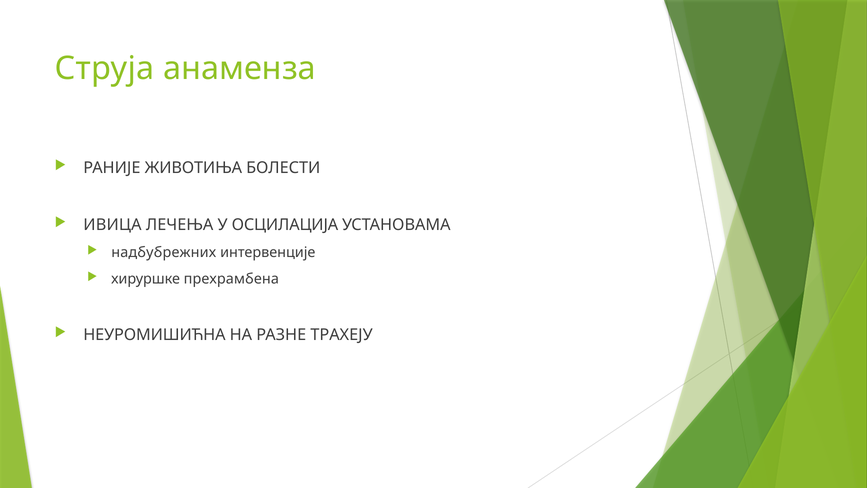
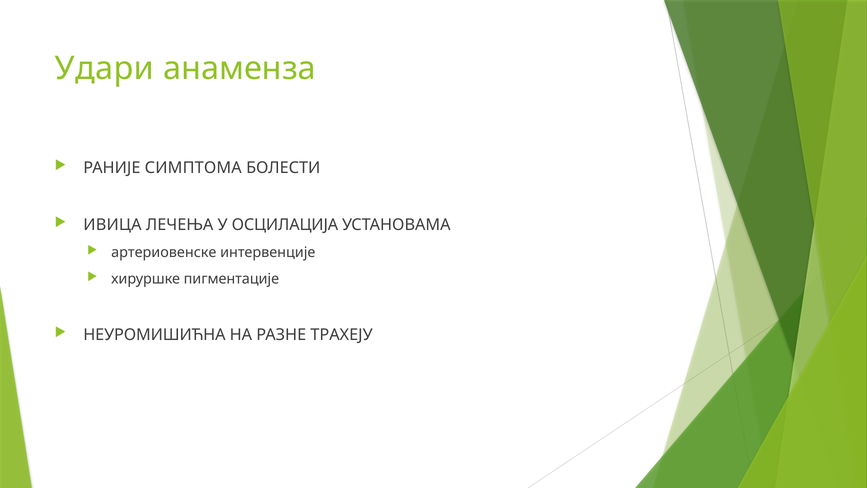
Струја: Струја -> Удари (104, 68)
ЖИВОТИЊА: ЖИВОТИЊА -> СИМПТОМА (193, 168)
надбубрежних: надбубрежних -> артериовенске (164, 252)
прехрамбена: прехрамбена -> пигментације (231, 279)
